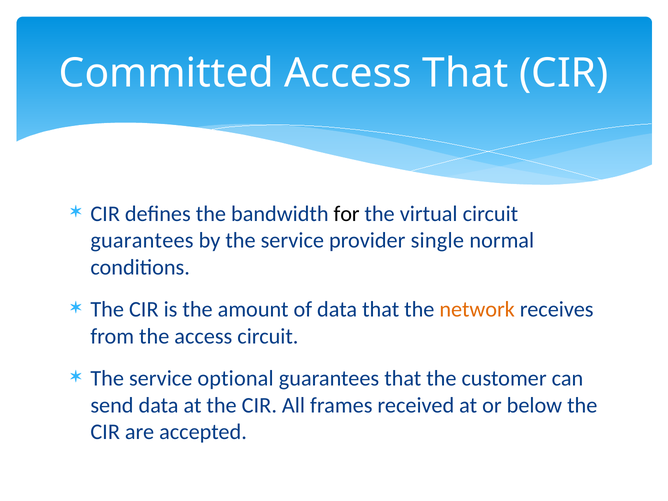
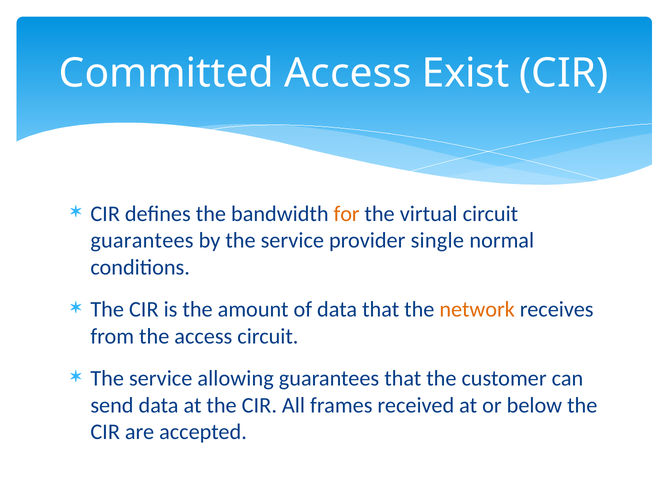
Access That: That -> Exist (466, 73)
for colour: black -> orange (347, 214)
optional: optional -> allowing (236, 378)
